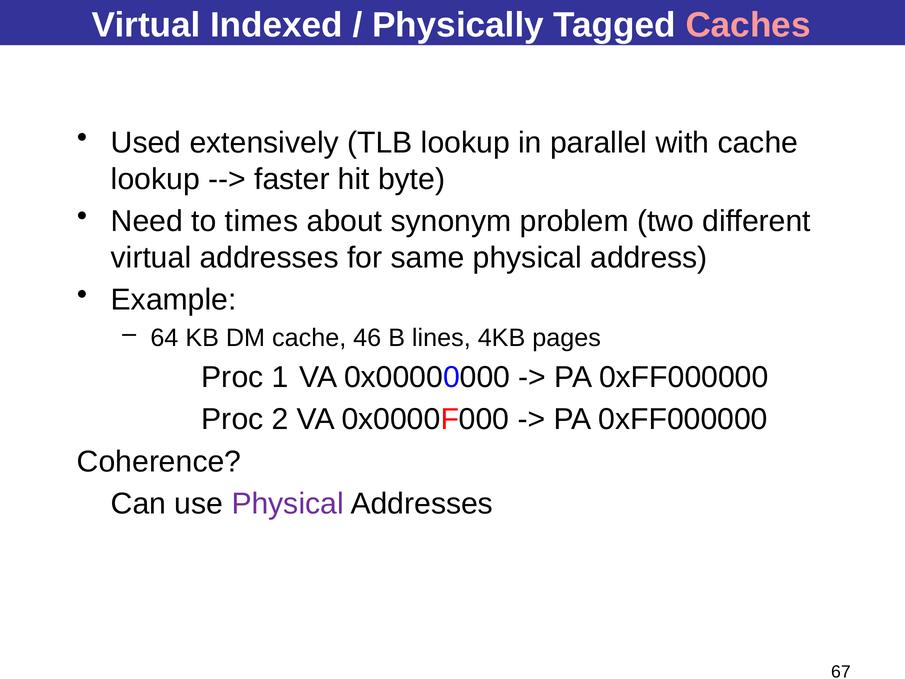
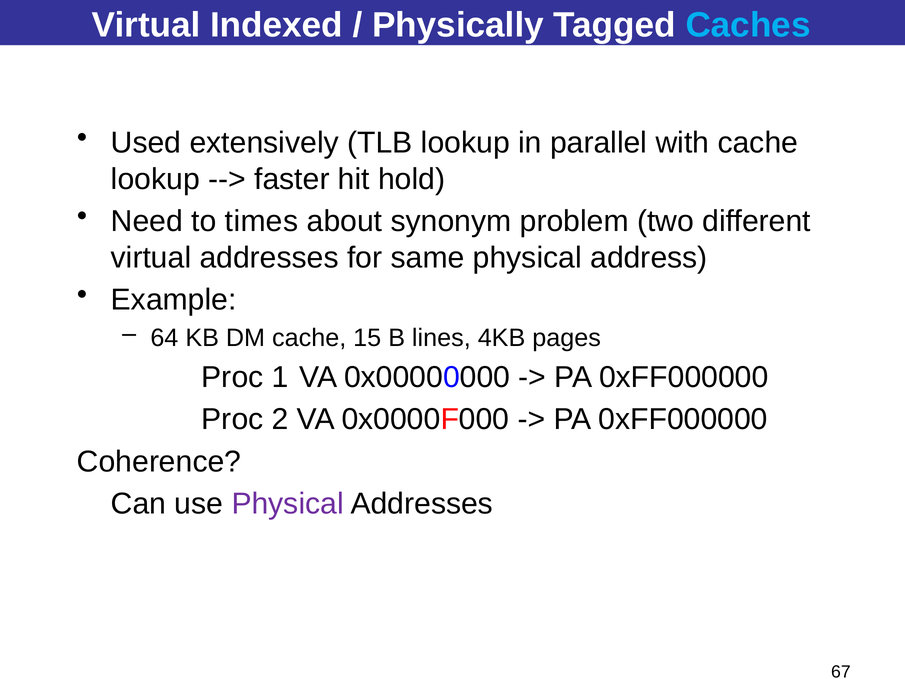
Caches colour: pink -> light blue (748, 25)
byte: byte -> hold (412, 179)
46: 46 -> 15 (367, 338)
